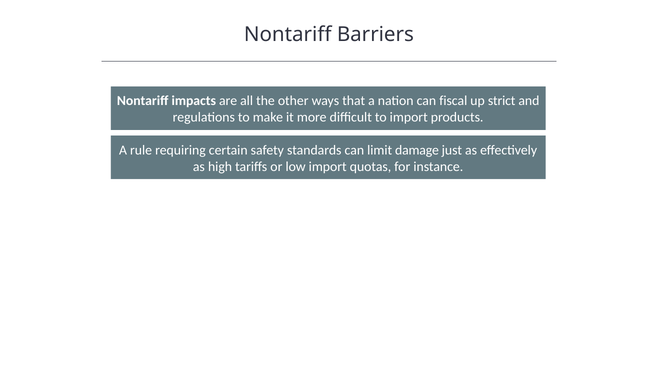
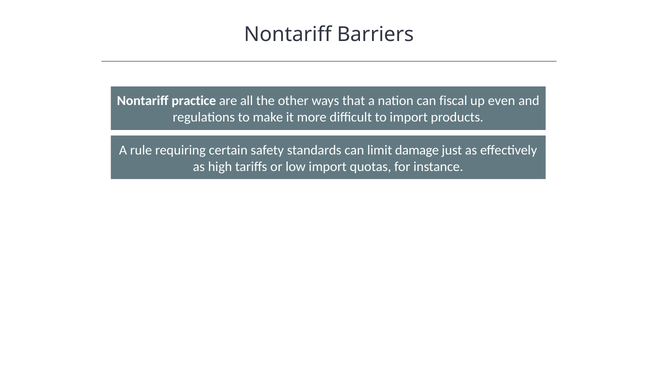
impacts: impacts -> practice (194, 101)
strict: strict -> even (502, 101)
